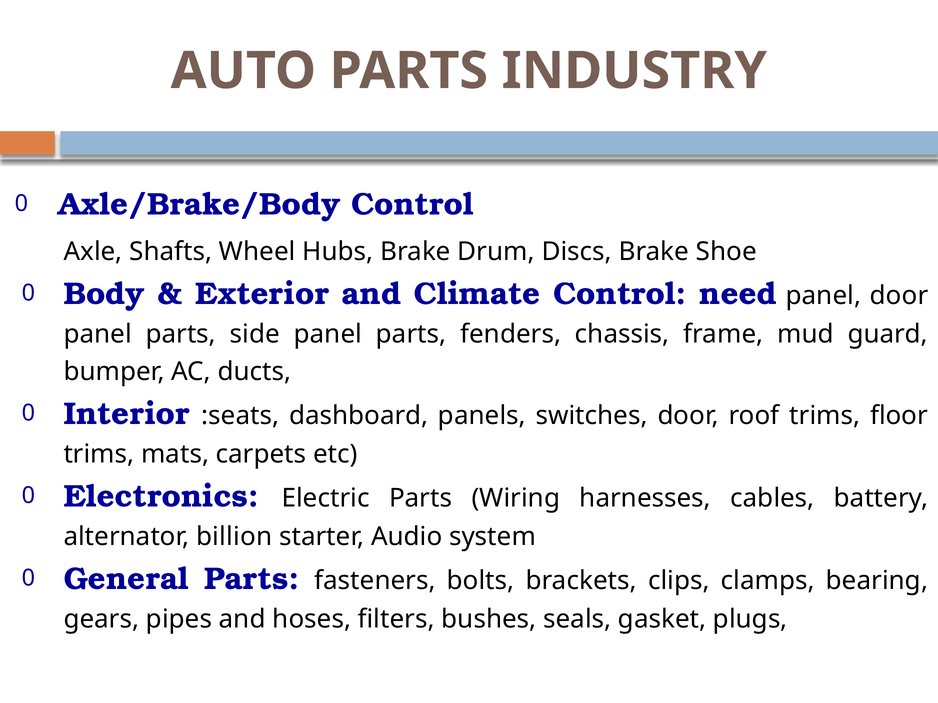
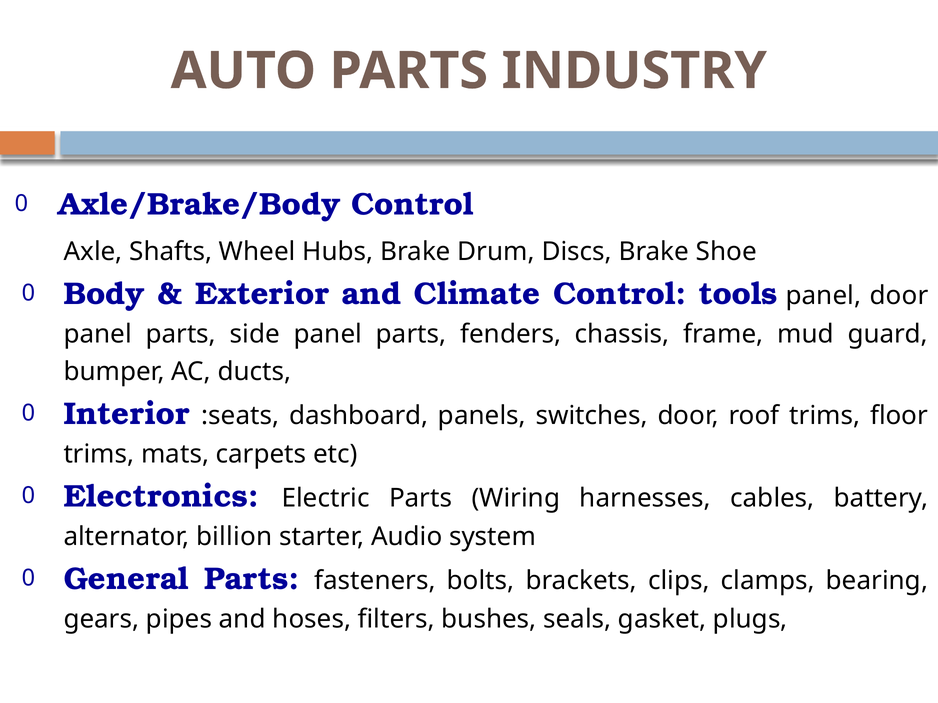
need: need -> tools (738, 294)
